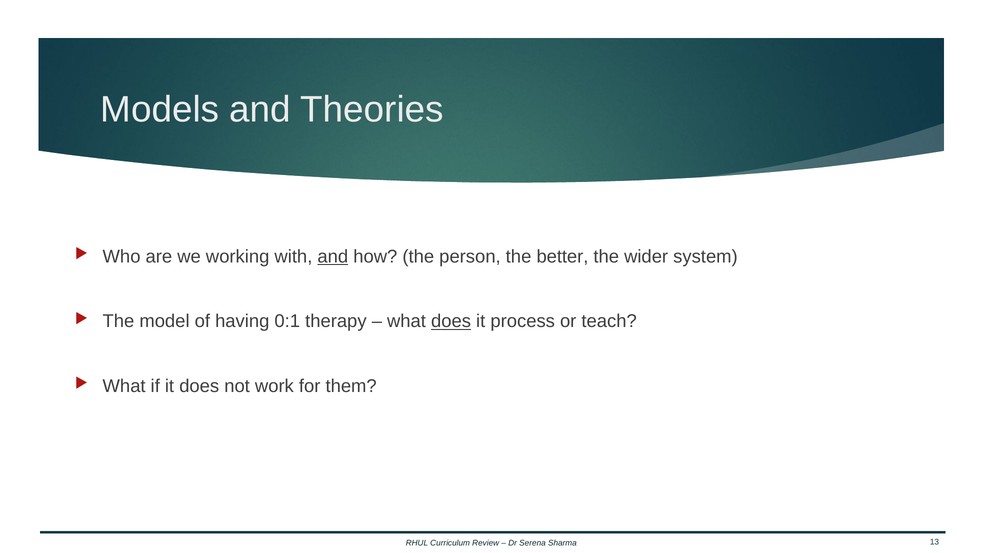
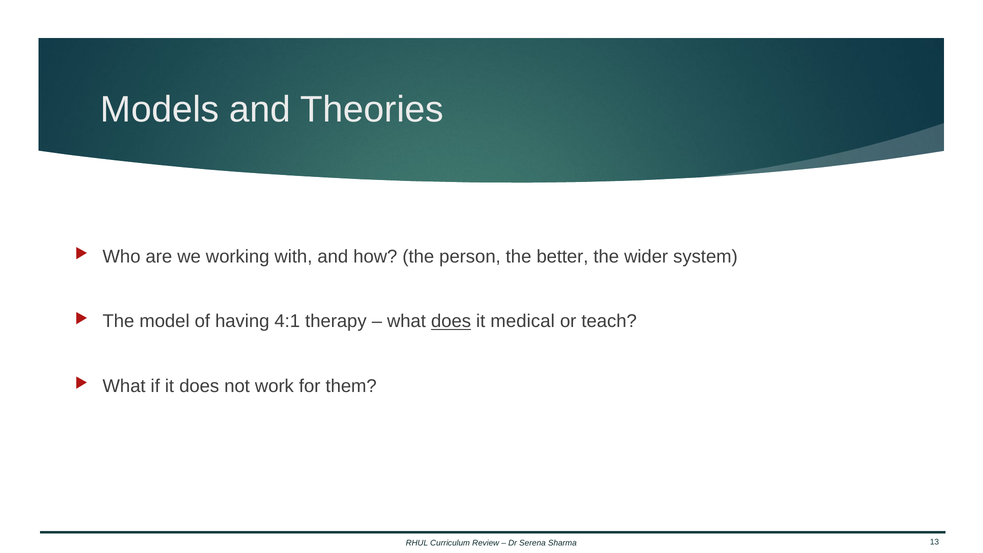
and underline: present -> none (333, 257)
0:1: 0:1 -> 4:1 (287, 321)
process: process -> medical (523, 321)
